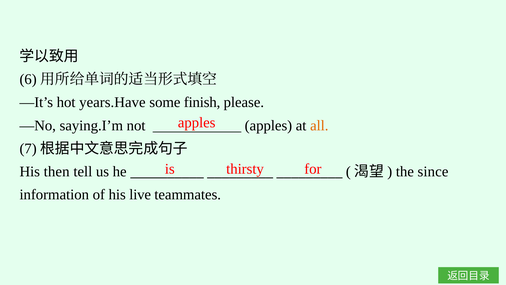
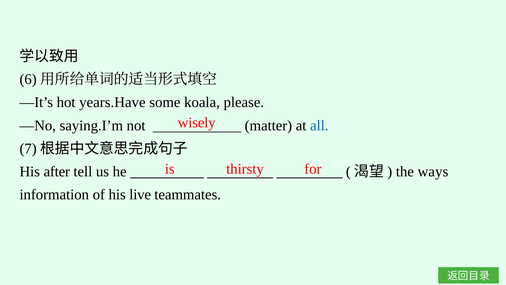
finish: finish -> koala (202, 102)
apples: apples -> wisely (197, 123)
not apples: apples -> matter (268, 125)
all colour: orange -> blue (319, 125)
then: then -> after (57, 171)
since: since -> ways (433, 171)
